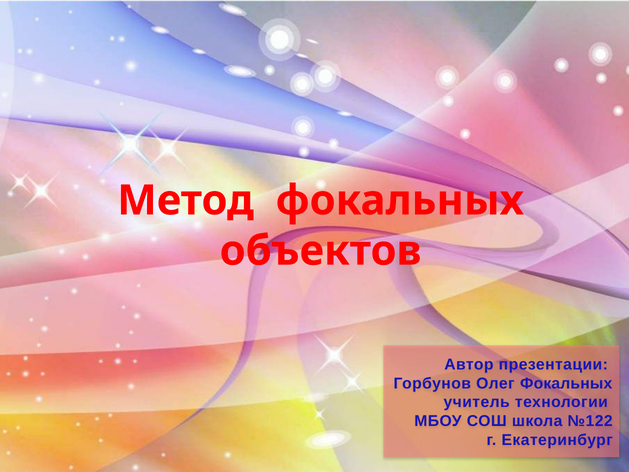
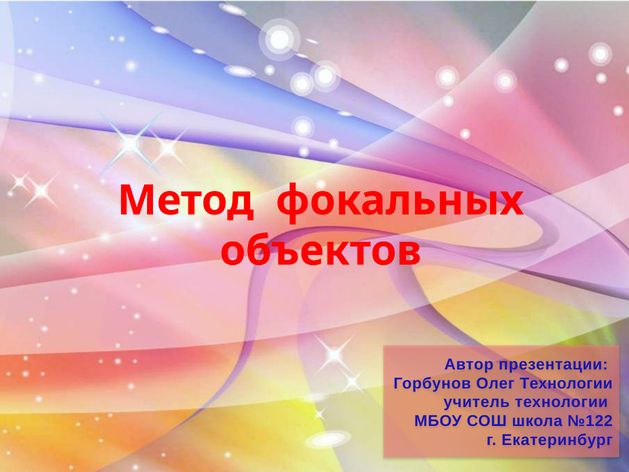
Олег Фокальных: Фокальных -> Технологии (566, 383)
